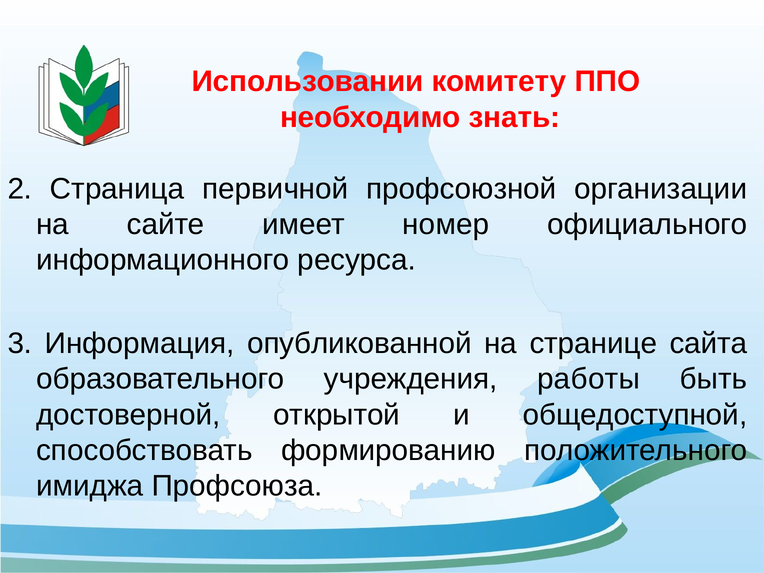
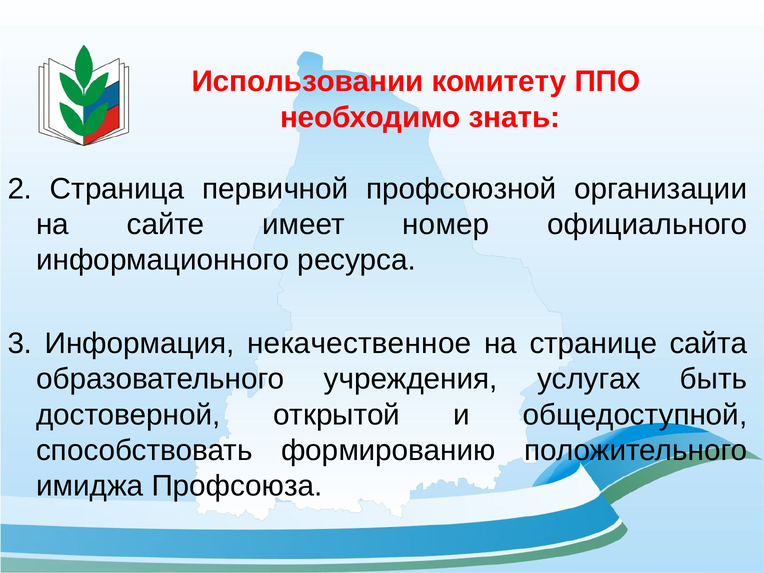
опубликованной: опубликованной -> некачественное (359, 343)
работы: работы -> услугах (589, 379)
